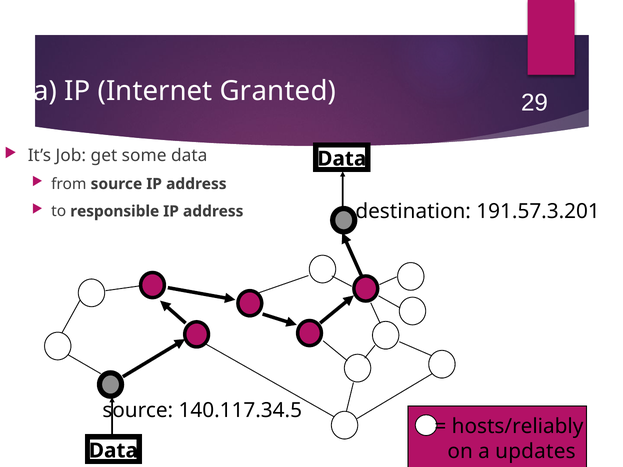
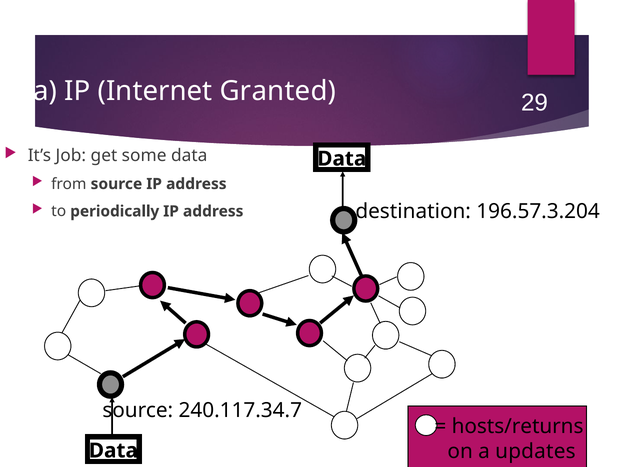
responsible: responsible -> periodically (115, 211)
191.57.3.201: 191.57.3.201 -> 196.57.3.204 (538, 212)
140.117.34.5: 140.117.34.5 -> 240.117.34.7 (240, 411)
hosts/reliably: hosts/reliably -> hosts/returns (518, 427)
